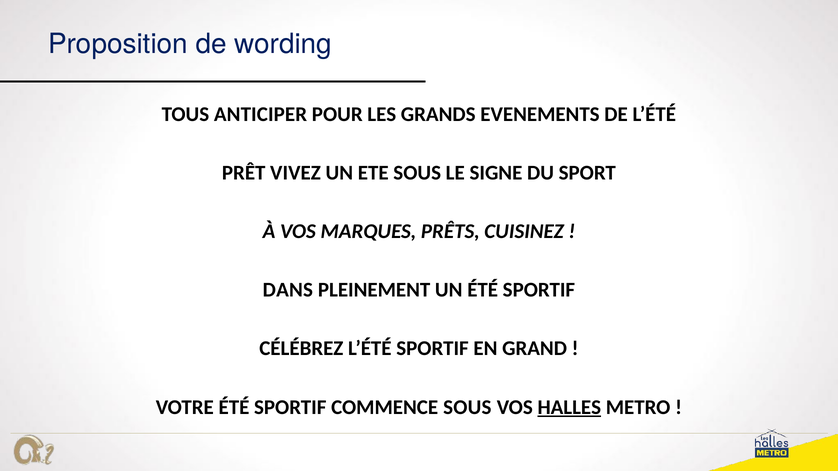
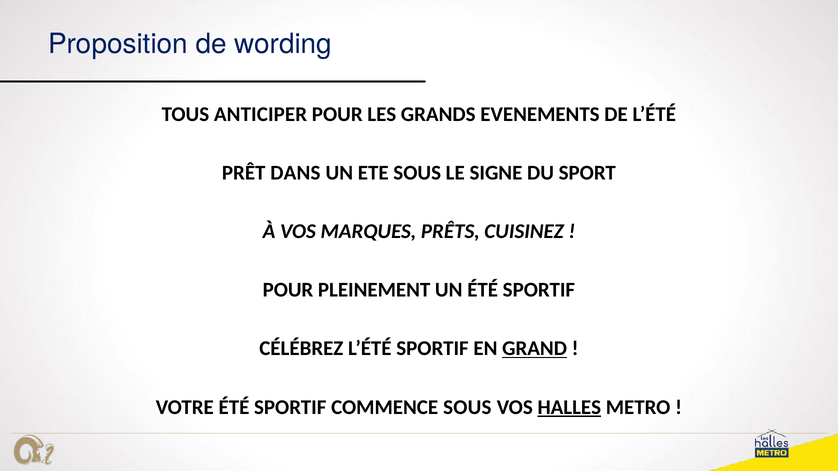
VIVEZ: VIVEZ -> DANS (295, 173)
DANS: DANS -> POUR (288, 290)
GRAND underline: none -> present (535, 349)
